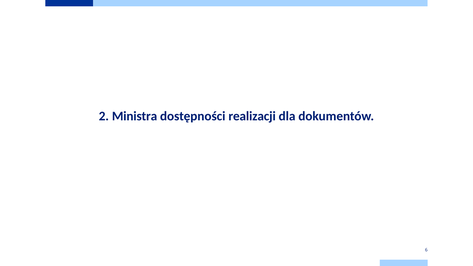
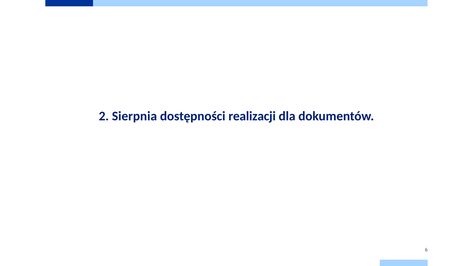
Ministra: Ministra -> Sierpnia (134, 116)
